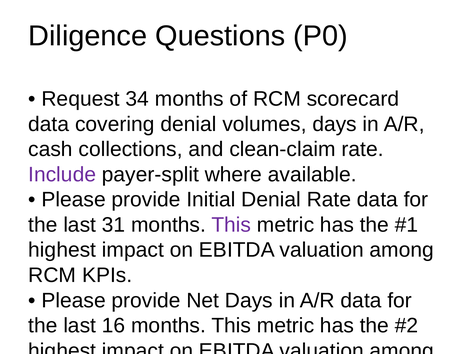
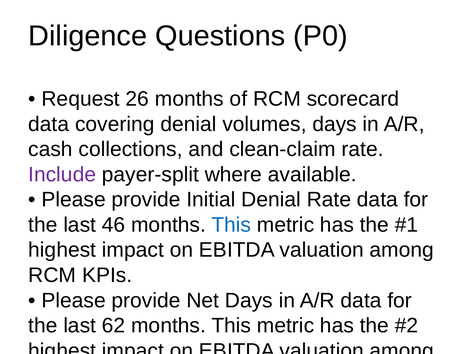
34: 34 -> 26 (137, 99)
31: 31 -> 46 (114, 225)
This colour: purple -> blue (231, 225)
16: 16 -> 62 (114, 326)
